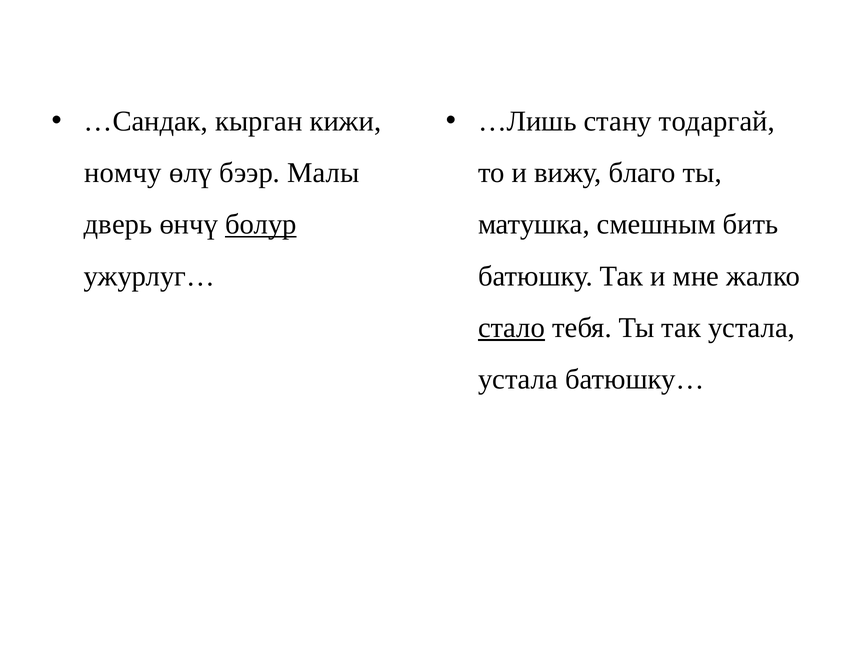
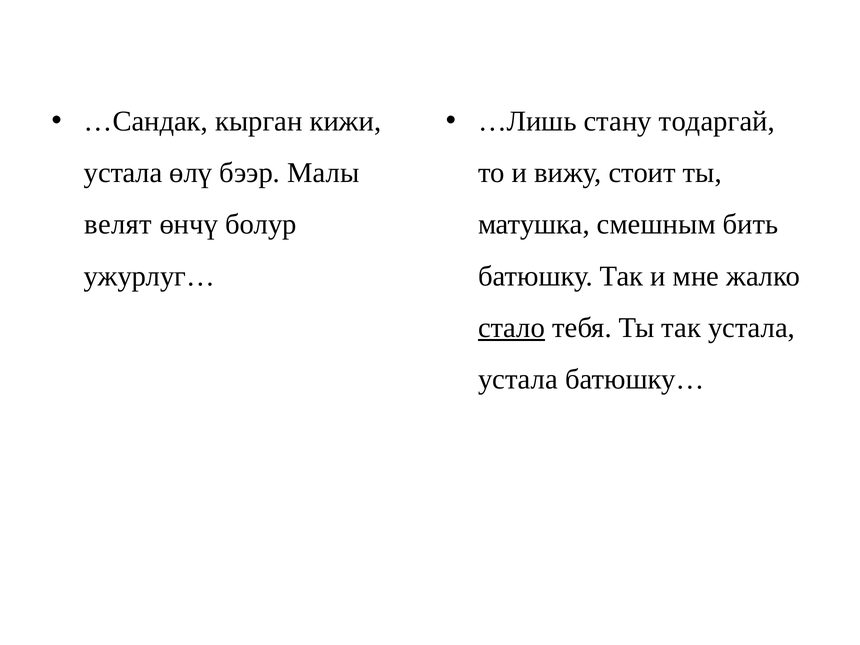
номчу: номчу -> устала (123, 173)
благо: благо -> стоит (642, 173)
дверь: дверь -> велят (118, 225)
болур underline: present -> none (261, 225)
